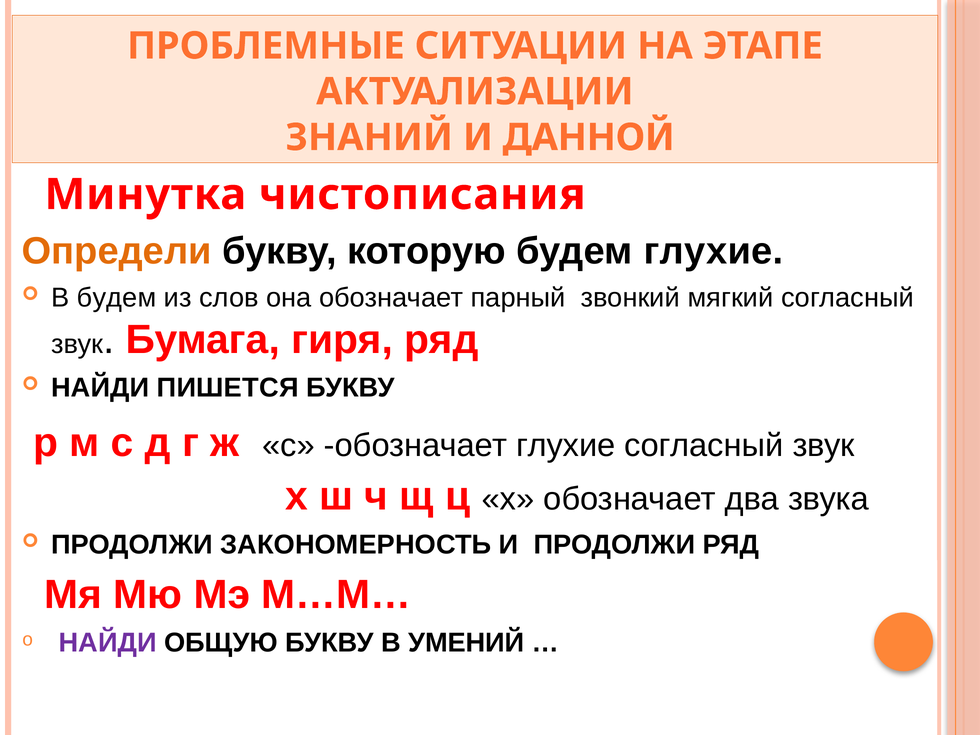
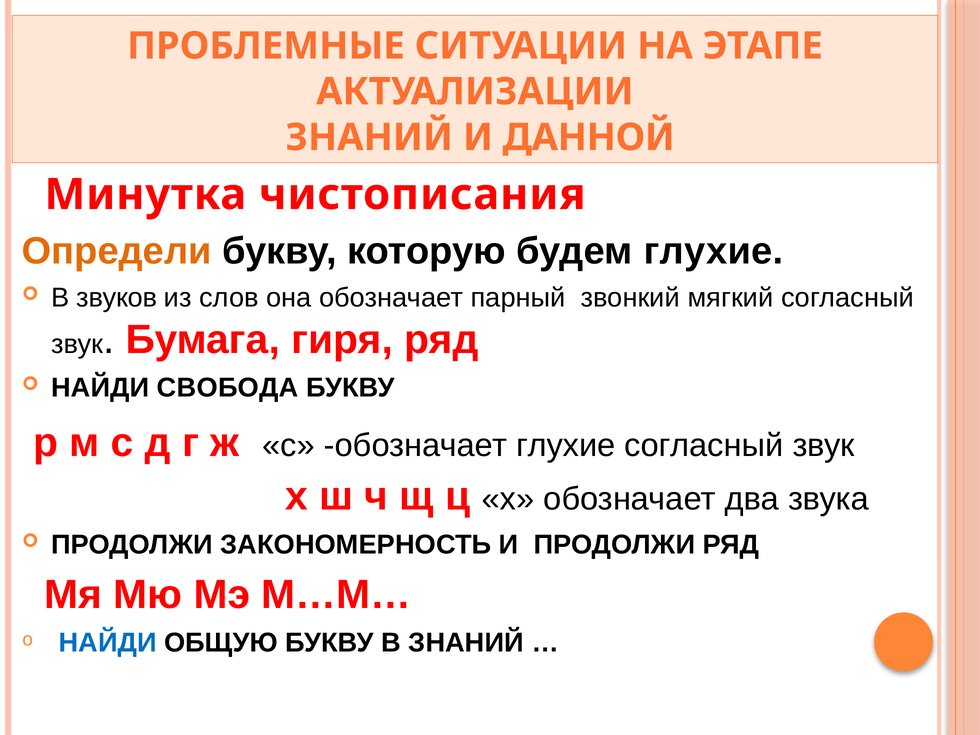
В будем: будем -> звуков (117, 298)
ПИШЕТСЯ: ПИШЕТСЯ -> СВОБОДА (228, 388)
НАЙДИ colour: purple -> blue (108, 643)
В УМЕНИЙ: УМЕНИЙ -> ЗНАНИЙ (466, 643)
